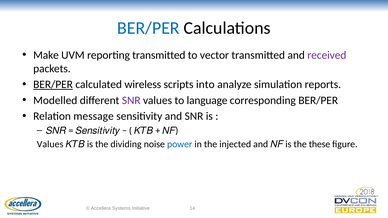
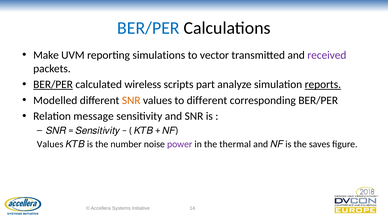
reporting transmitted: transmitted -> simulations (159, 55)
into: into -> part (205, 85)
reports underline: none -> present (323, 85)
SNR colour: purple -> orange (131, 100)
to language: language -> different (207, 100)
dividing: dividing -> number (126, 144)
power colour: blue -> purple (180, 144)
injected: injected -> thermal (235, 144)
these: these -> saves (320, 144)
